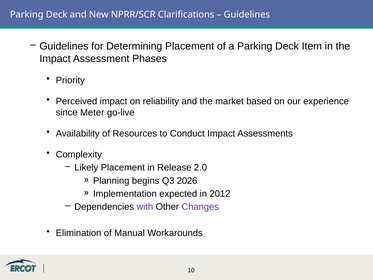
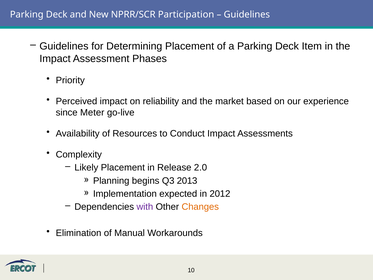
Clarifications: Clarifications -> Participation (186, 15)
2026: 2026 -> 2013 (187, 181)
Changes colour: purple -> orange (200, 207)
